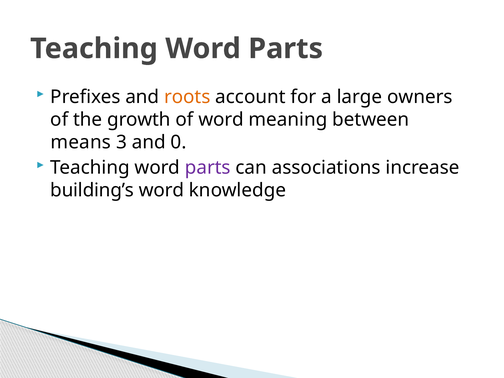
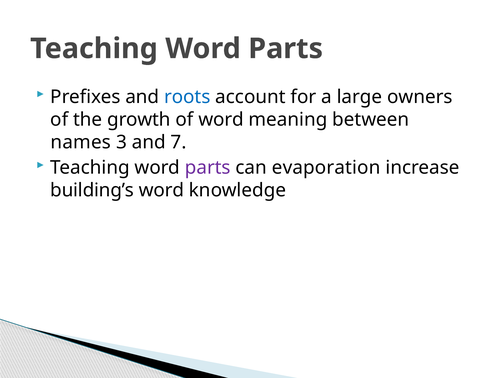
roots colour: orange -> blue (187, 97)
means: means -> names (81, 142)
0: 0 -> 7 (179, 142)
associations: associations -> evaporation (326, 168)
